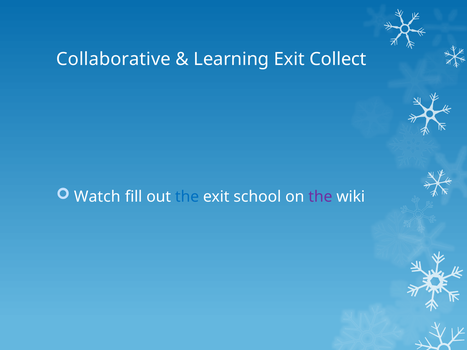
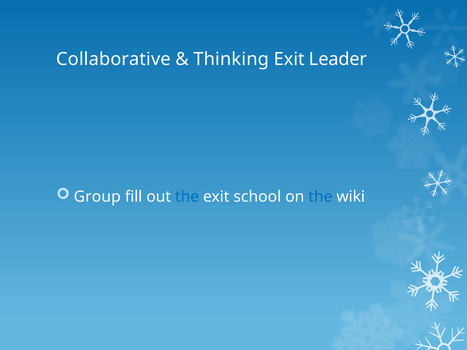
Learning: Learning -> Thinking (231, 59)
Collect: Collect -> Leader (338, 59)
Watch: Watch -> Group (97, 197)
the colour: purple -> blue (320, 197)
